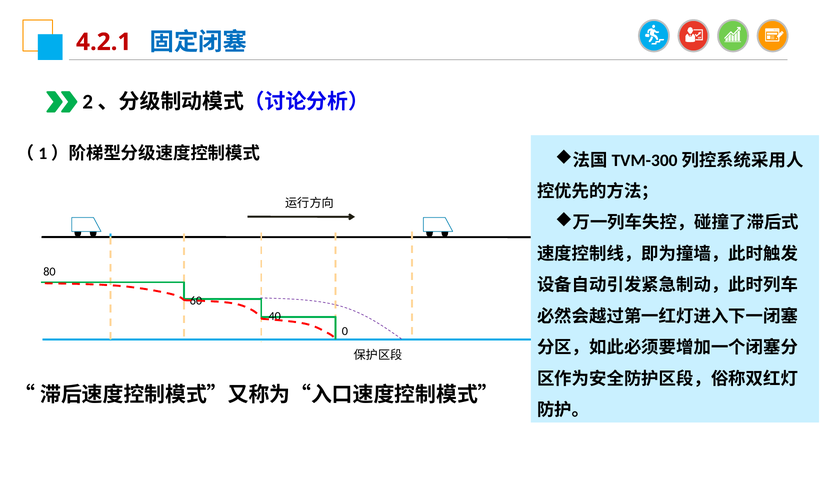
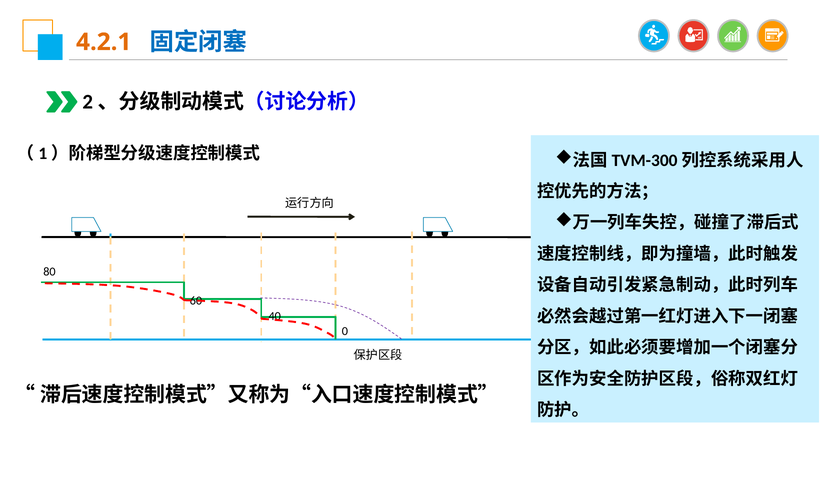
4.2.1 colour: red -> orange (104, 42)
